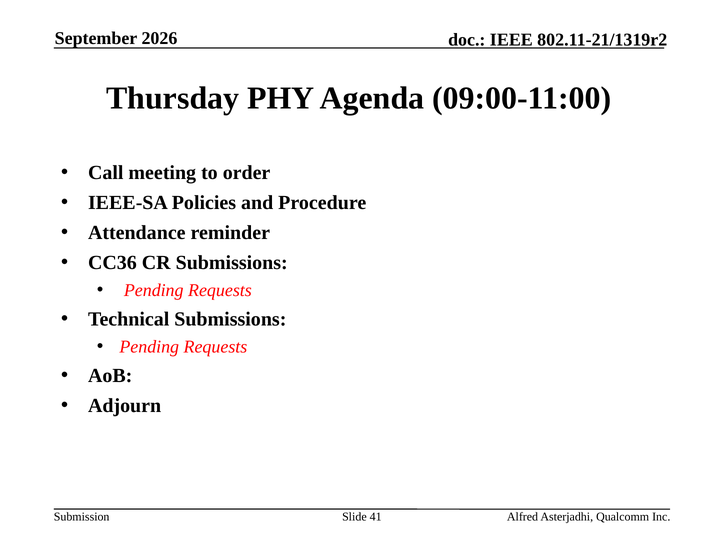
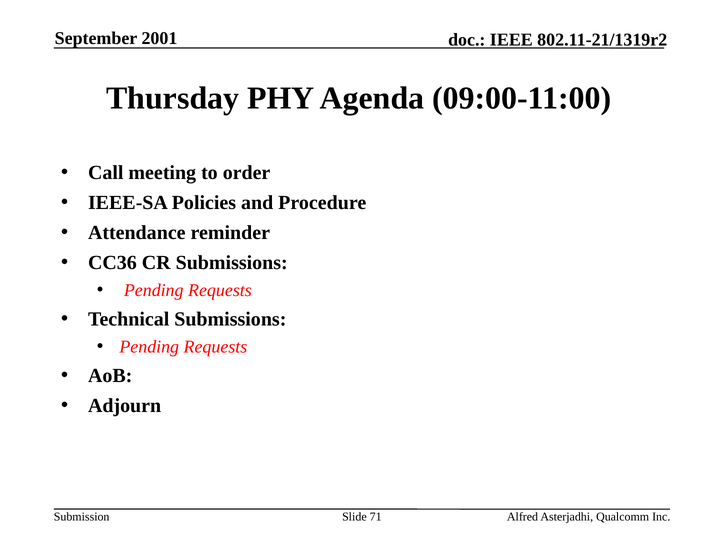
2026: 2026 -> 2001 (159, 38)
41: 41 -> 71 (376, 516)
